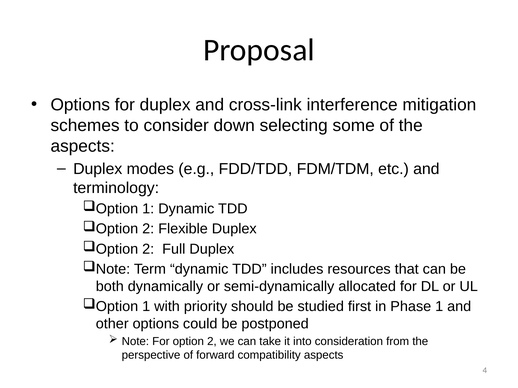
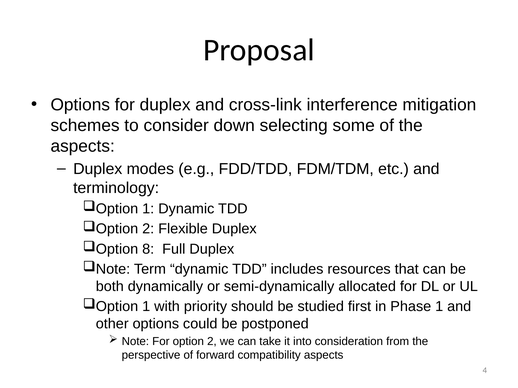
2: 2 -> 8 (148, 249)
